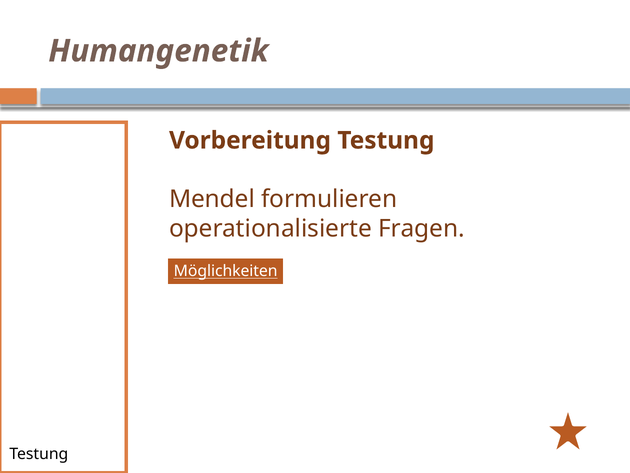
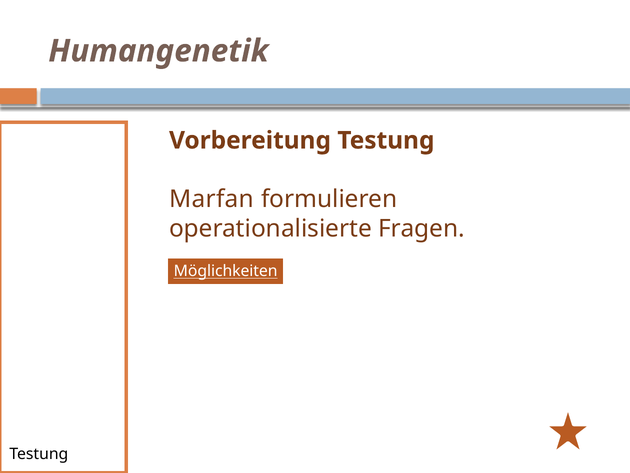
Mendel: Mendel -> Marfan (212, 199)
